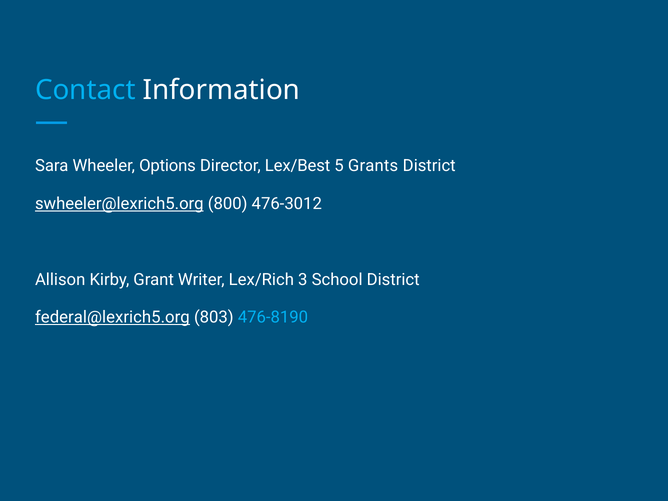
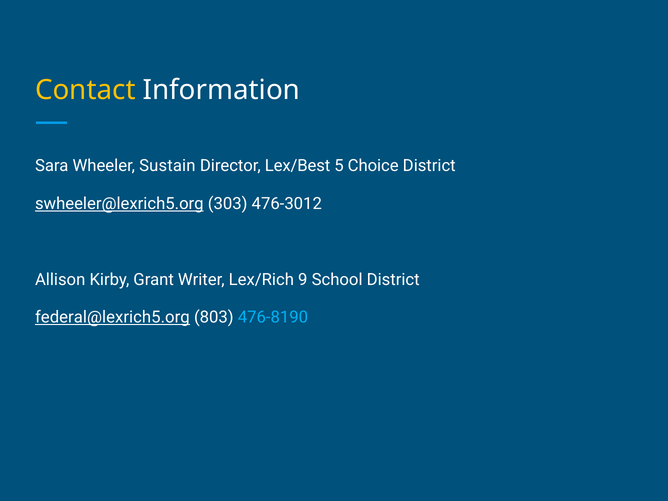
Contact colour: light blue -> yellow (85, 90)
Options: Options -> Sustain (167, 166)
Grants: Grants -> Choice (373, 166)
800: 800 -> 303 (228, 204)
3: 3 -> 9 (303, 280)
